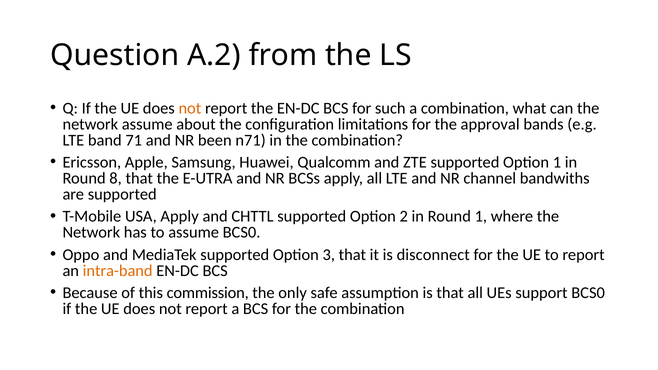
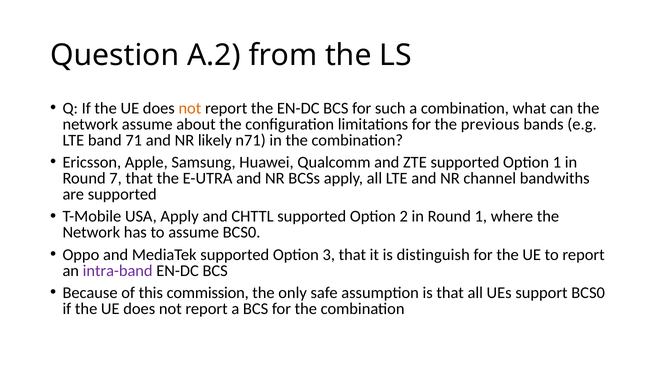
approval: approval -> previous (490, 124)
been: been -> likely (215, 140)
8: 8 -> 7 (116, 178)
disconnect: disconnect -> distinguish (433, 255)
intra-band colour: orange -> purple (118, 271)
